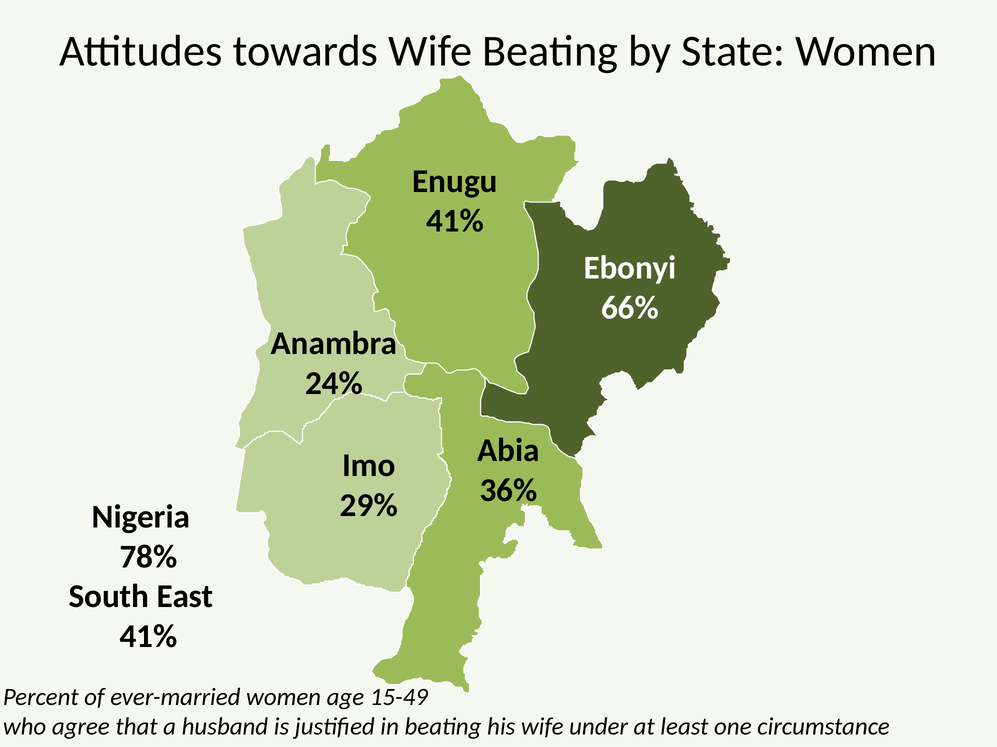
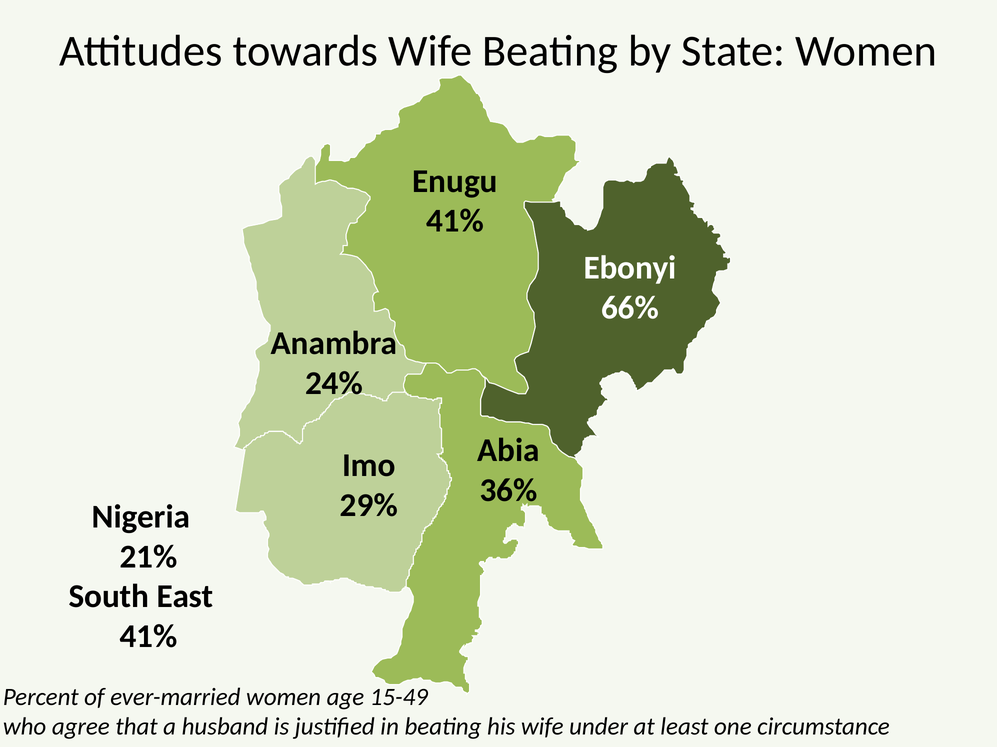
78%: 78% -> 21% (148, 557)
